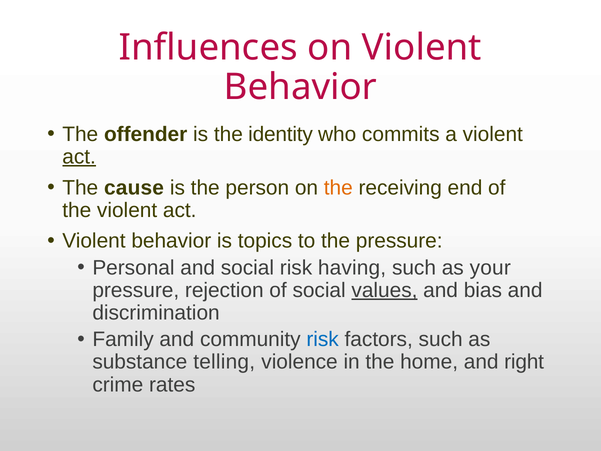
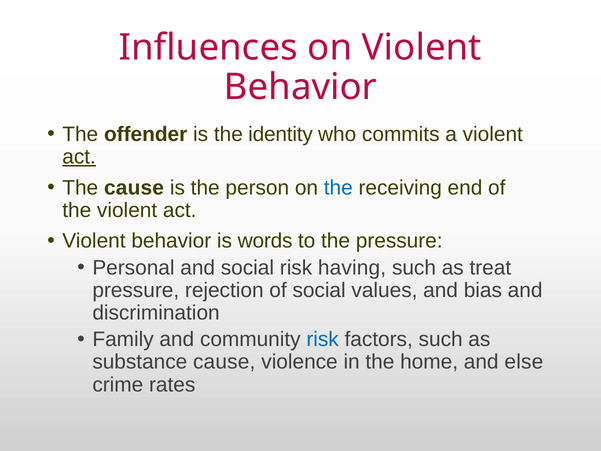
the colour: orange -> blue (338, 188)
topics: topics -> words (265, 241)
your: your -> treat (490, 268)
values underline: present -> none (384, 290)
substance telling: telling -> cause (224, 362)
right: right -> else (524, 362)
